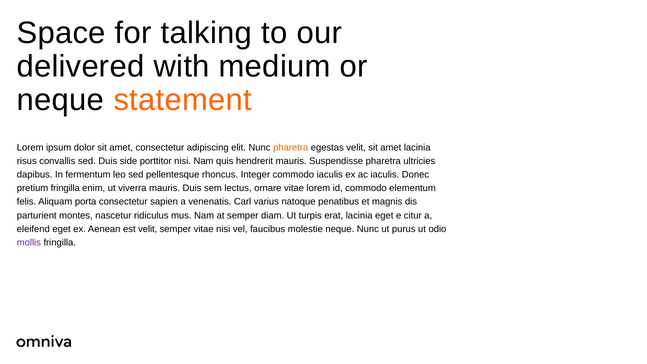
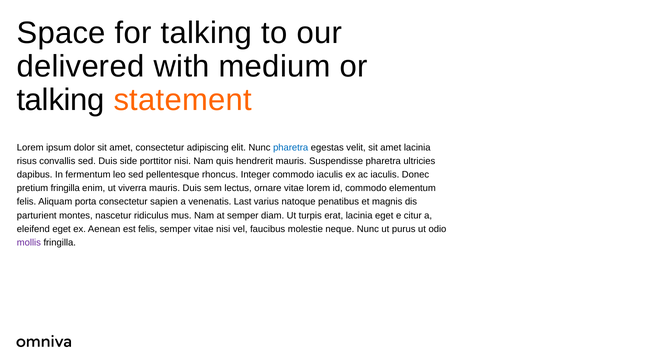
neque: neque -> talking (61, 100)
pharetra colour: orange -> blue (291, 147)
Carl: Carl -> Last (243, 202)
est velit: velit -> felis (148, 229)
